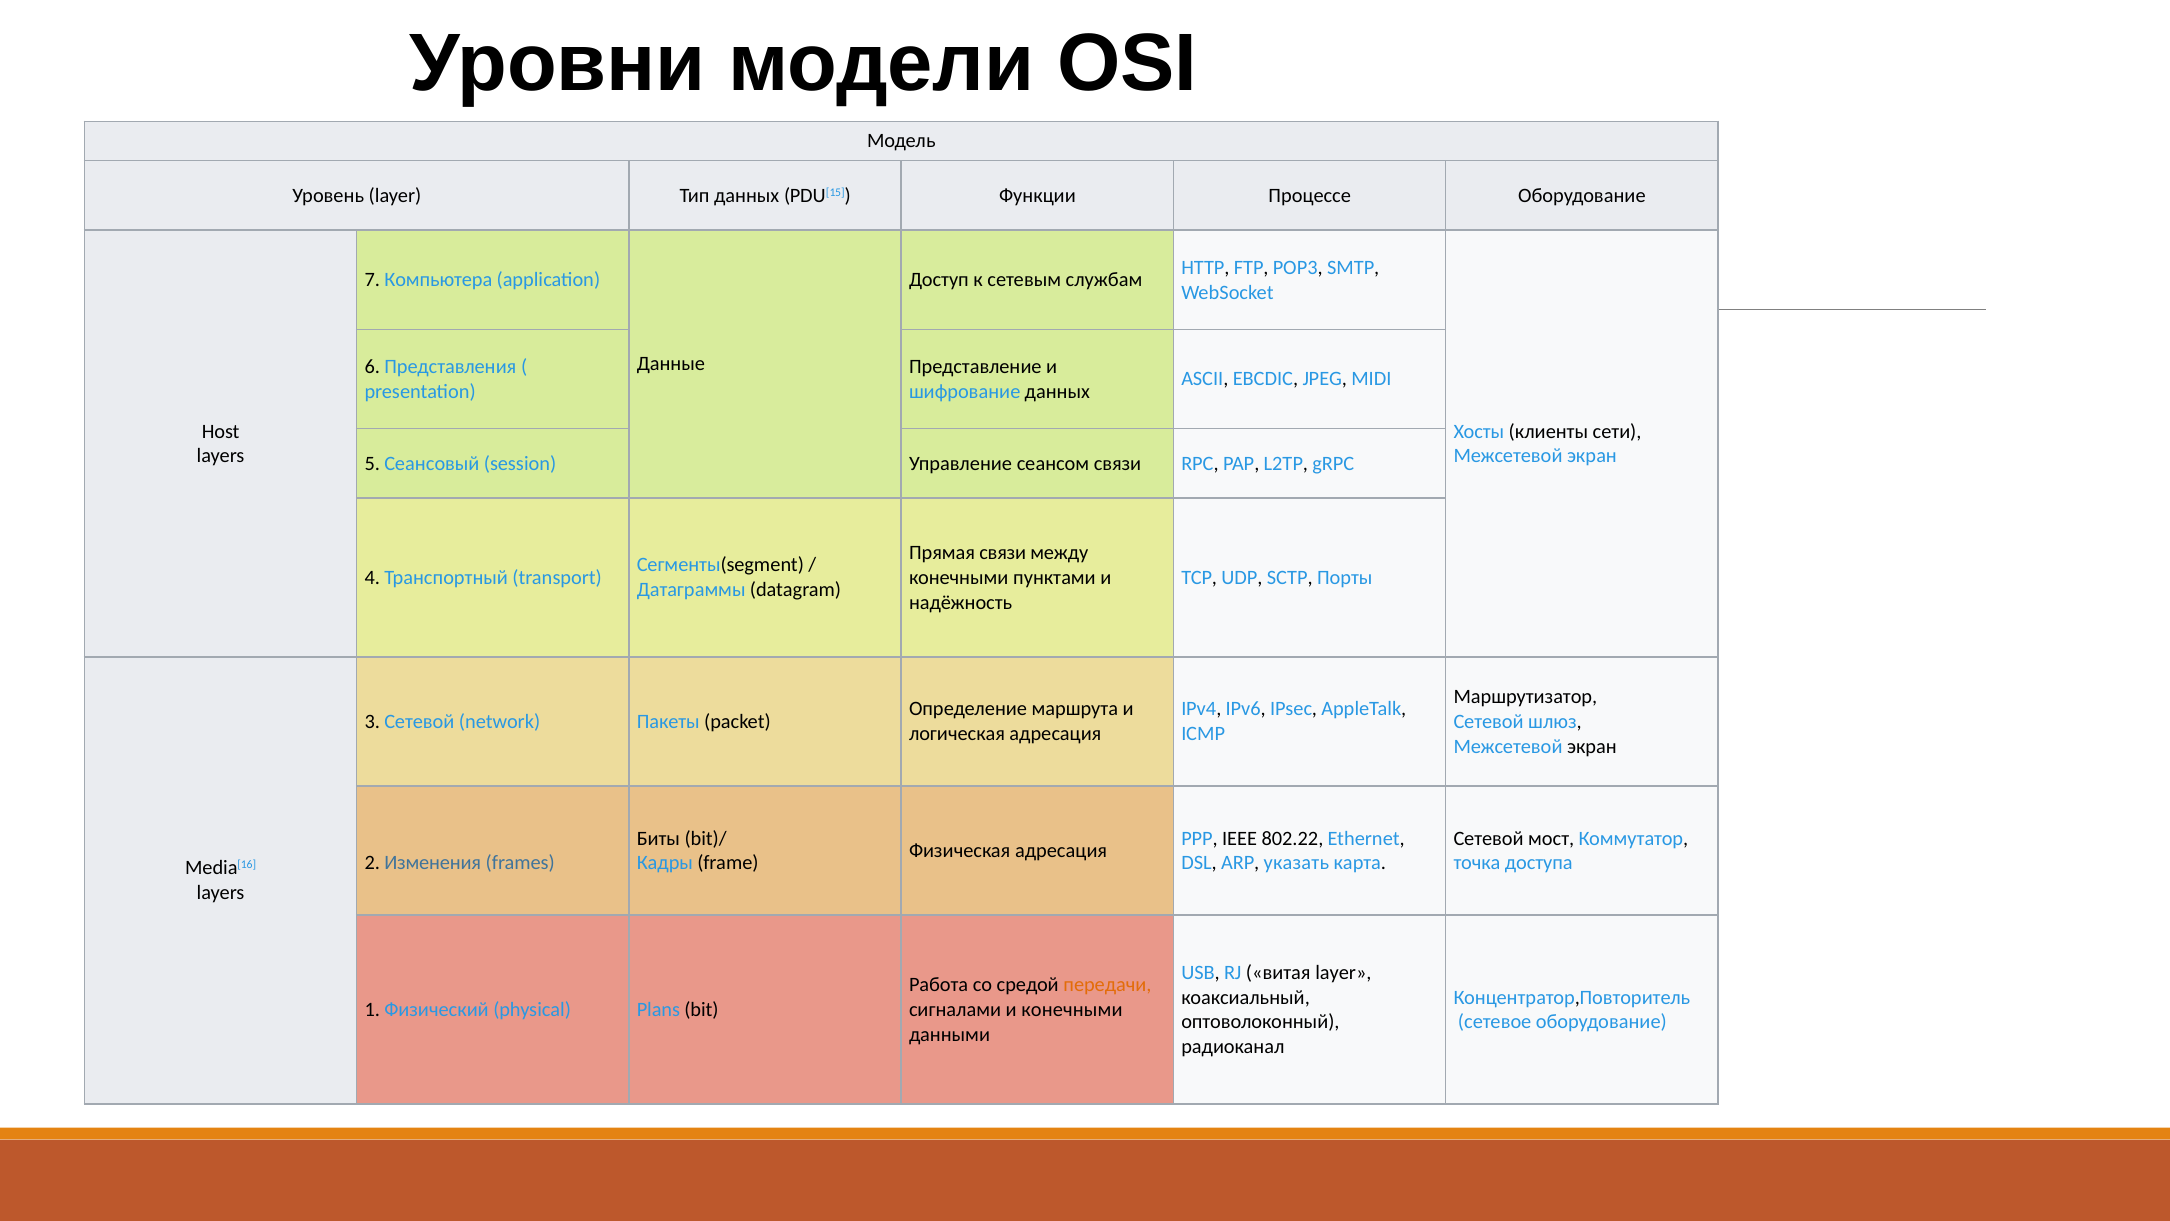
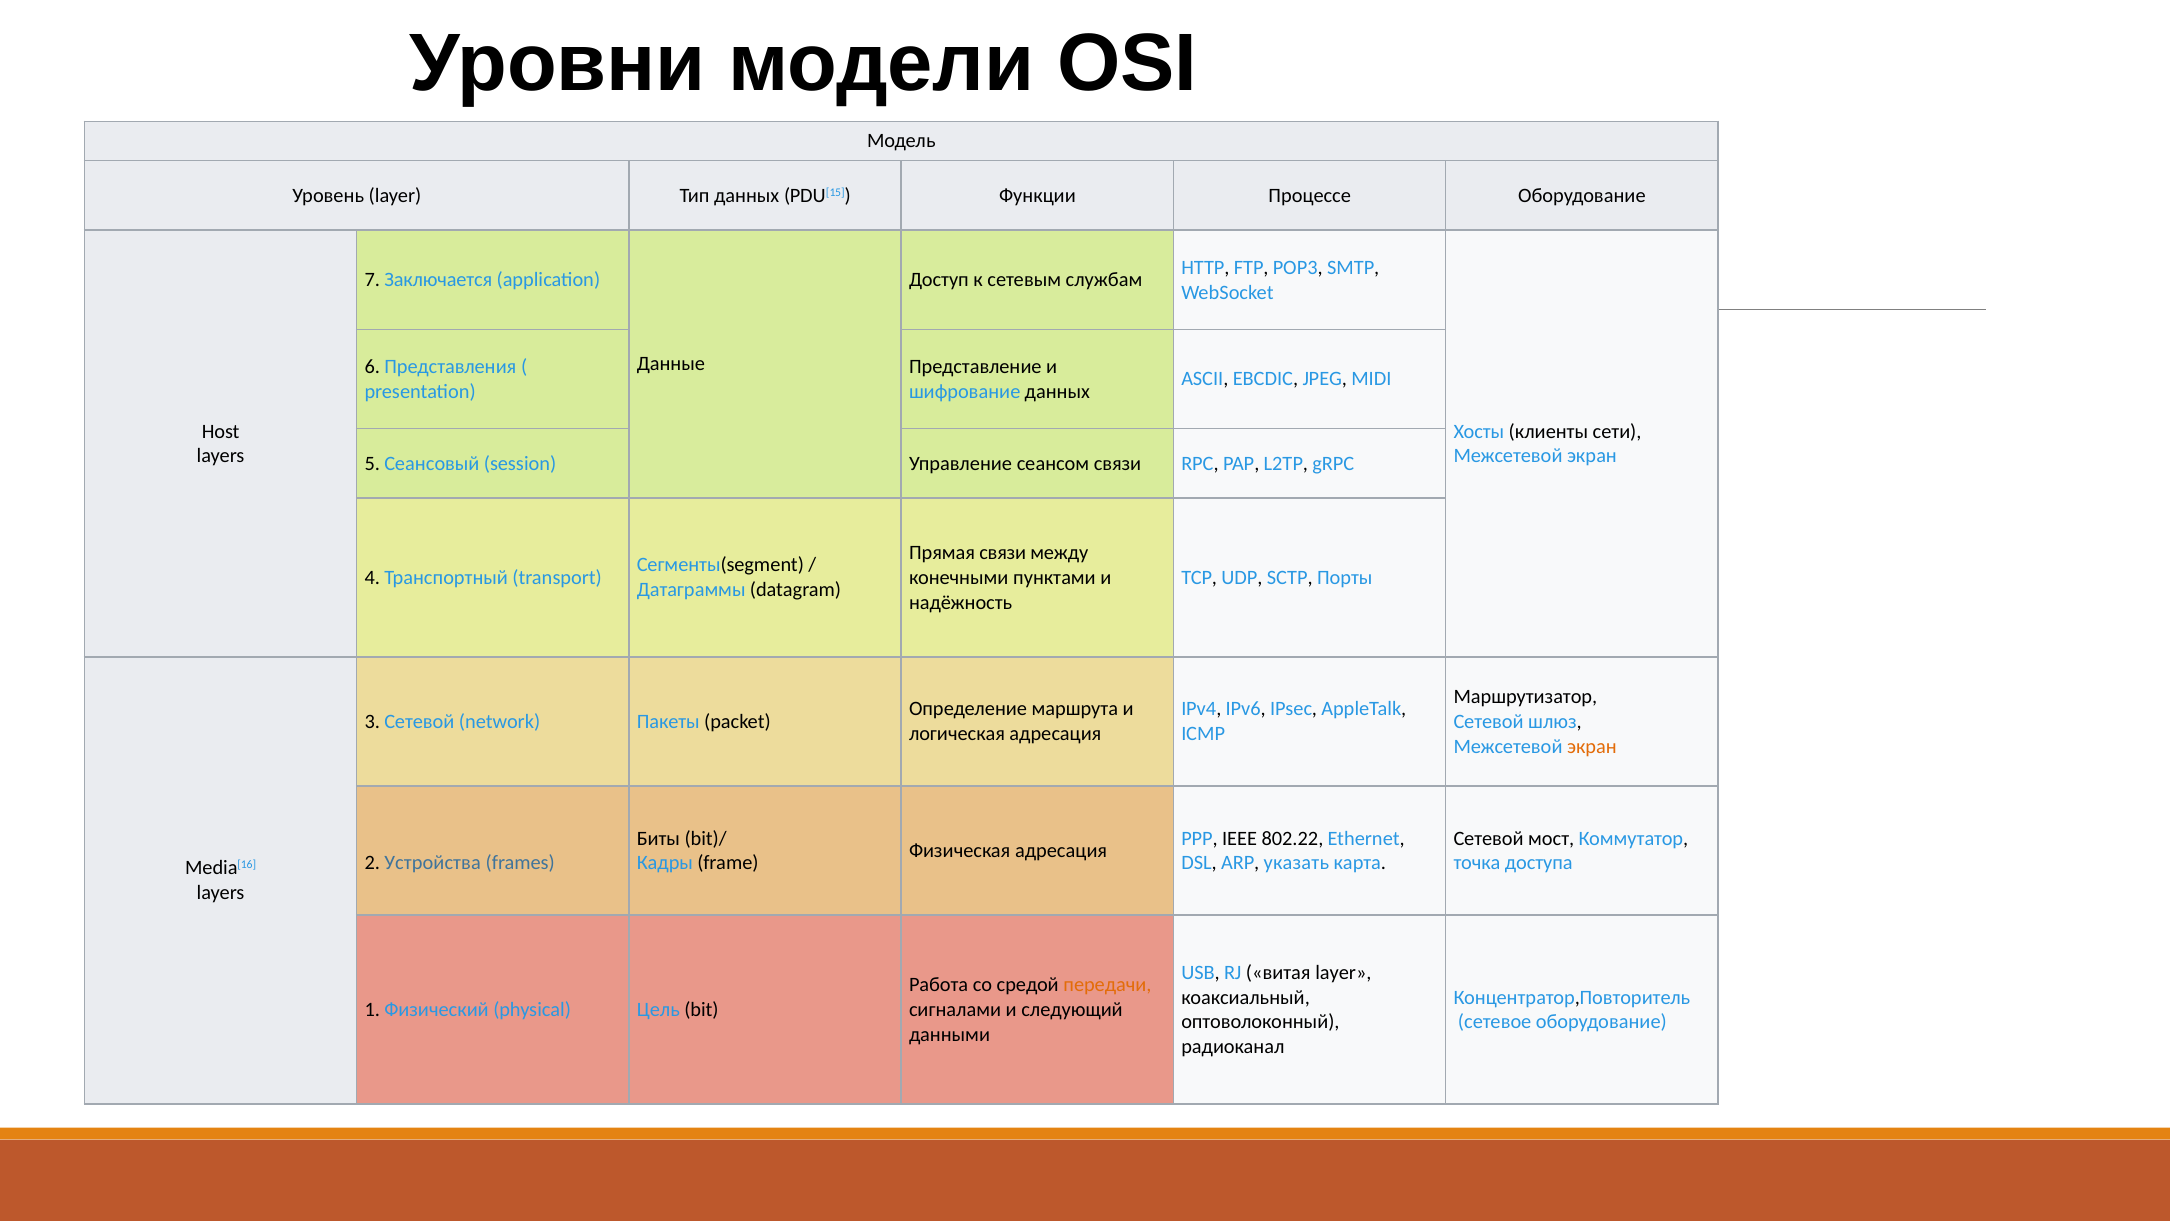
Компьютера: Компьютера -> Заключается (438, 280)
экран colour: black -> orange (1592, 746)
Изменения: Изменения -> Устройства (433, 863)
Plans: Plans -> Цель (658, 1009)
и конечными: конечными -> следующий (1072, 1009)
